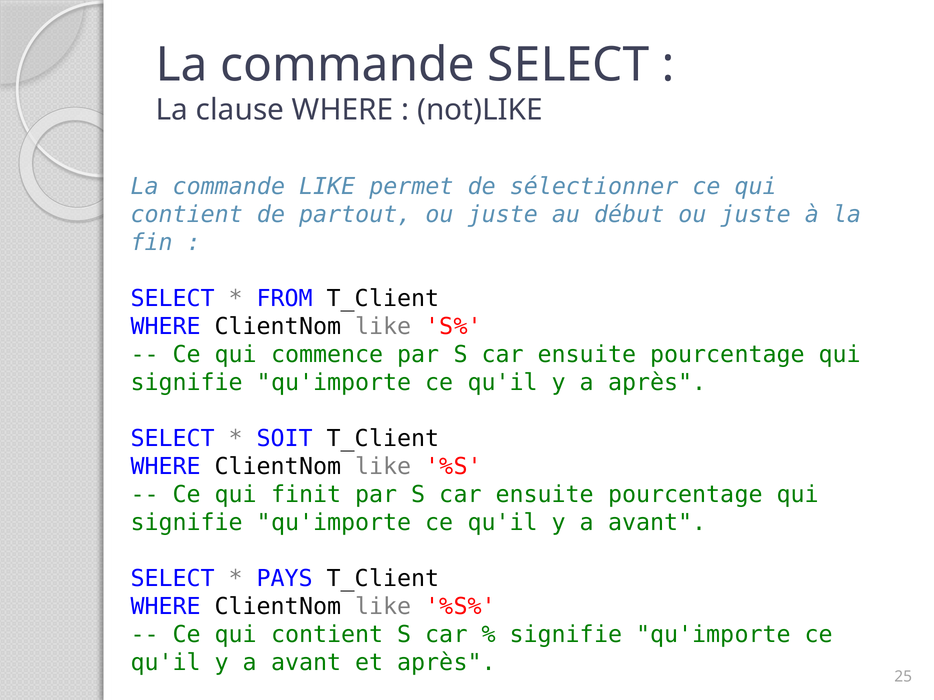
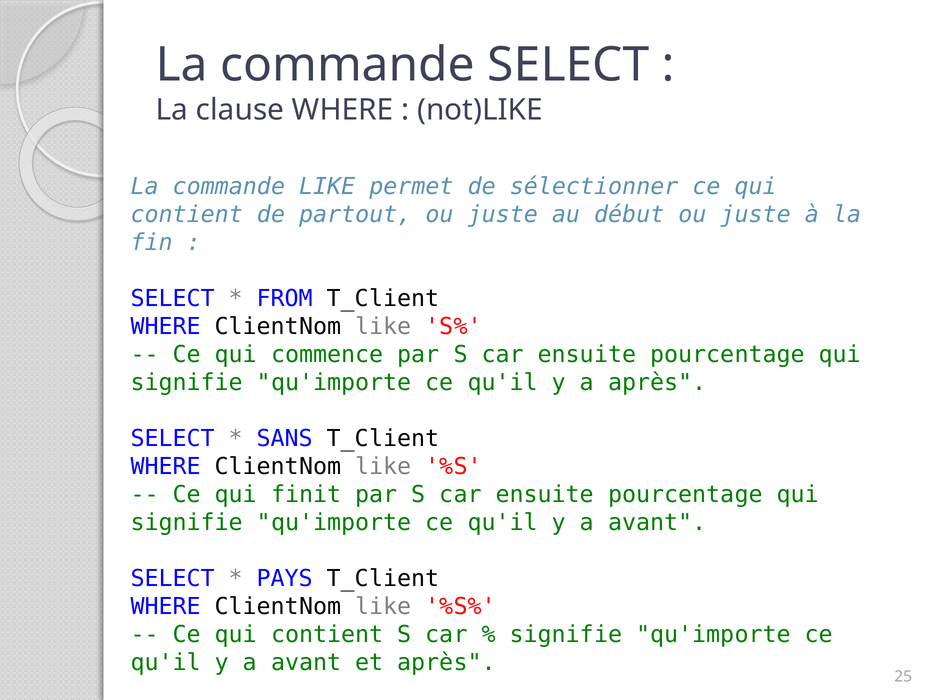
SOIT: SOIT -> SANS (285, 439)
